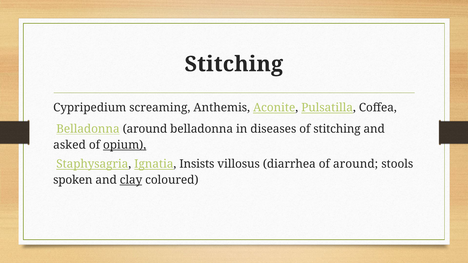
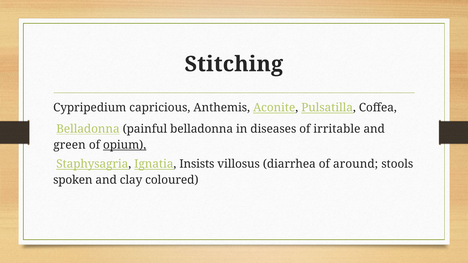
screaming: screaming -> capricious (160, 108)
Belladonna around: around -> painful (145, 129)
of stitching: stitching -> irritable (337, 129)
asked: asked -> green (70, 145)
clay underline: present -> none (131, 180)
